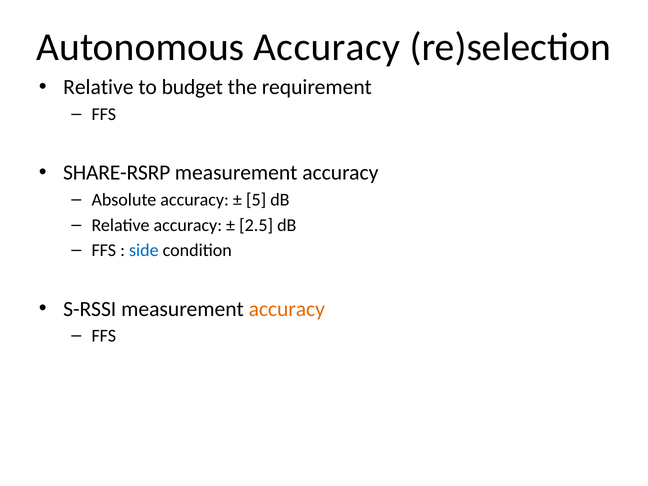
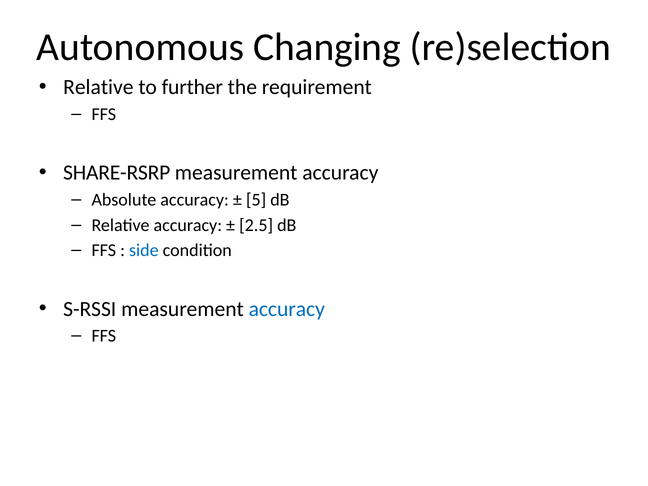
Autonomous Accuracy: Accuracy -> Changing (327, 47)
budget: budget -> further (192, 87)
accuracy colour: orange -> blue (287, 309)
